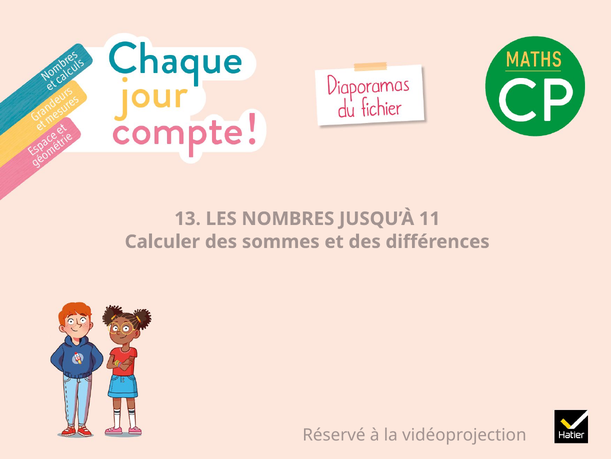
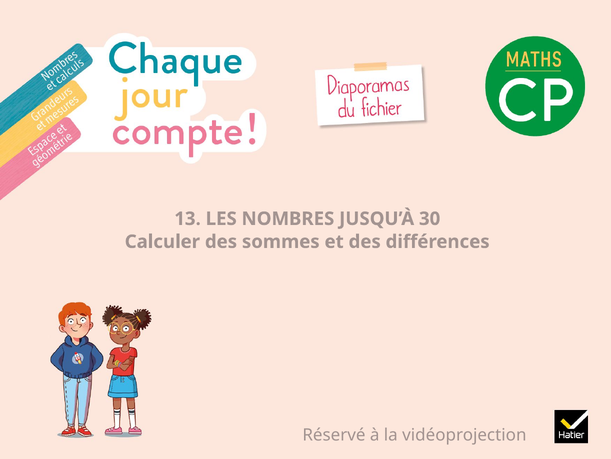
11: 11 -> 30 (430, 218)
